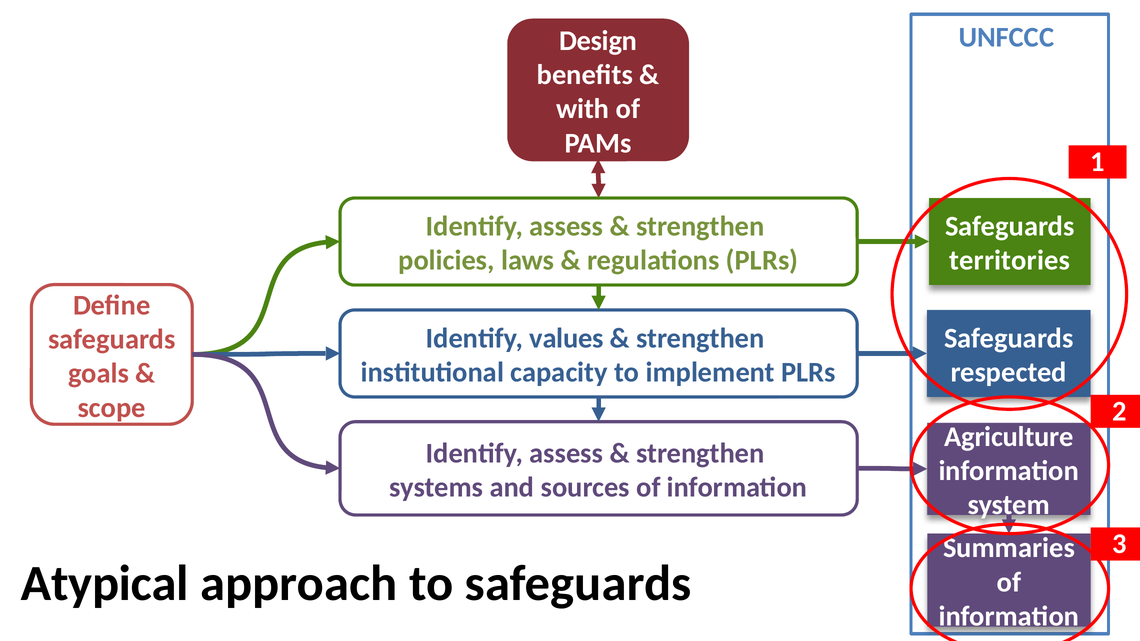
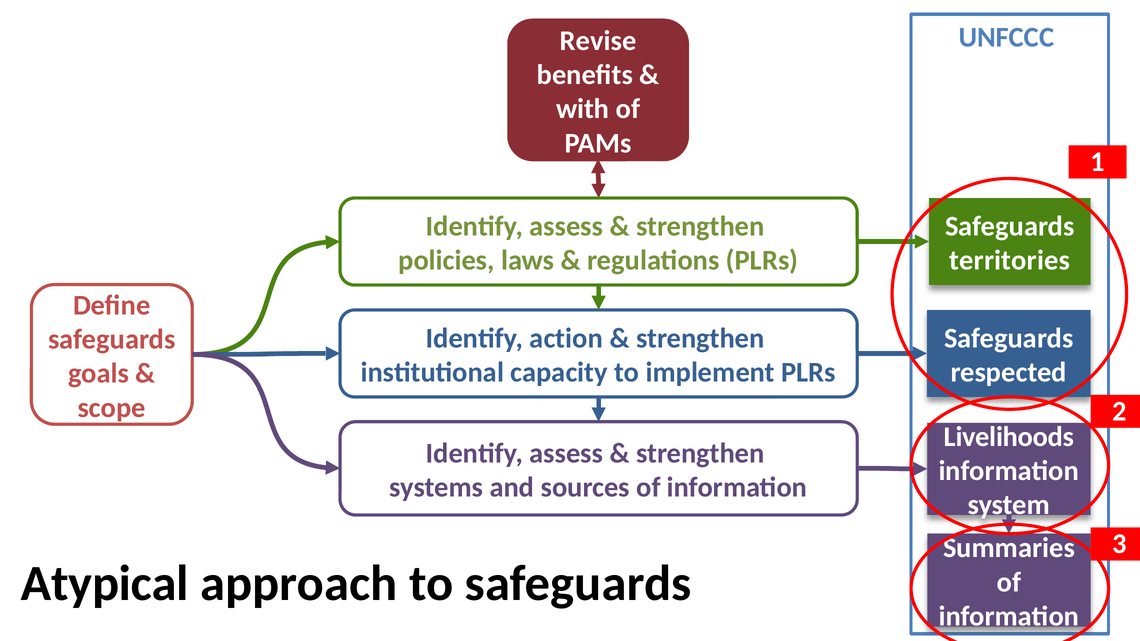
Design: Design -> Revise (598, 41)
values: values -> action (566, 338)
Agriculture: Agriculture -> Livelihoods (1009, 437)
